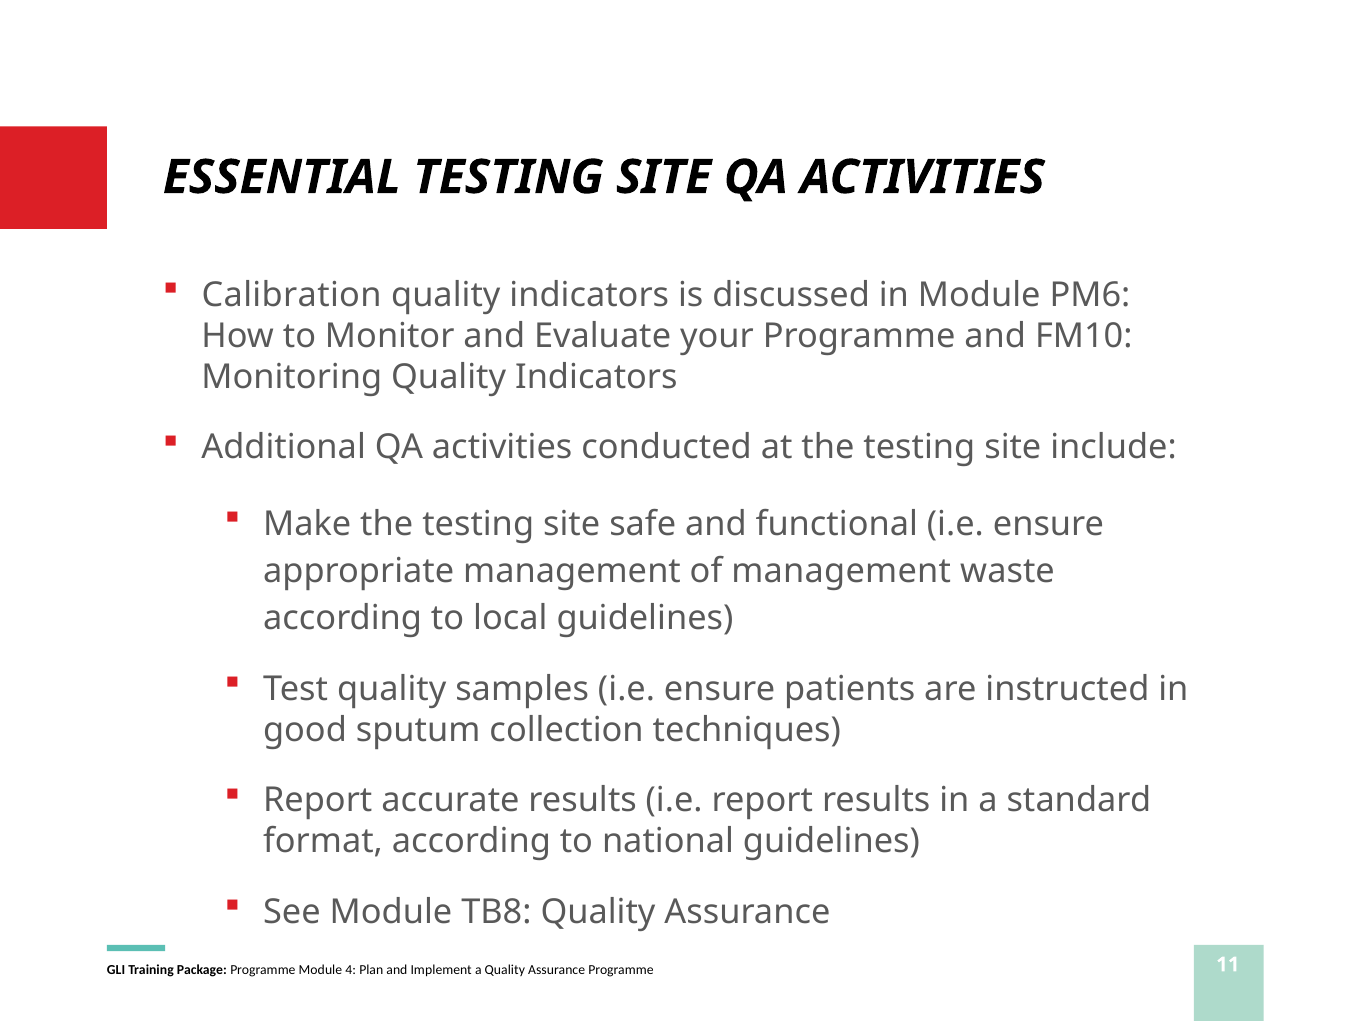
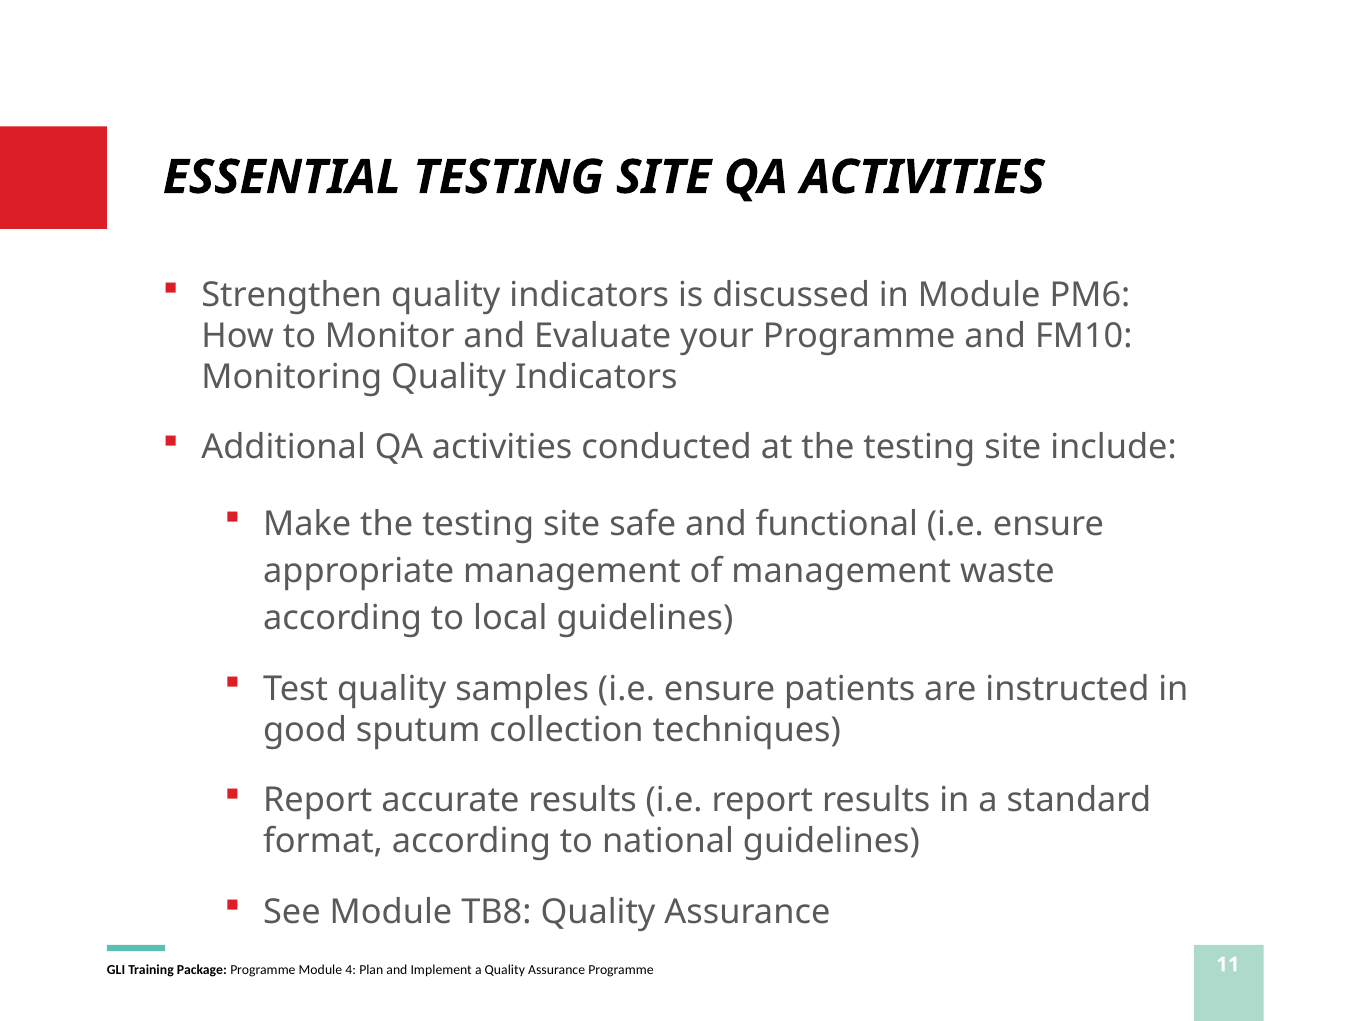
Calibration: Calibration -> Strengthen (292, 295)
